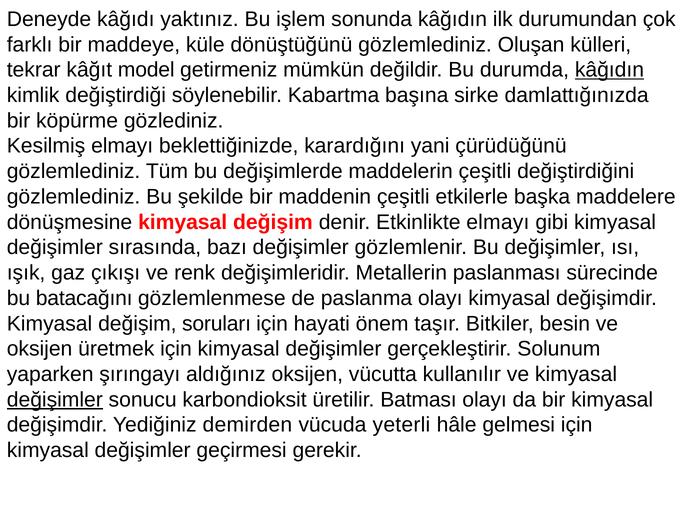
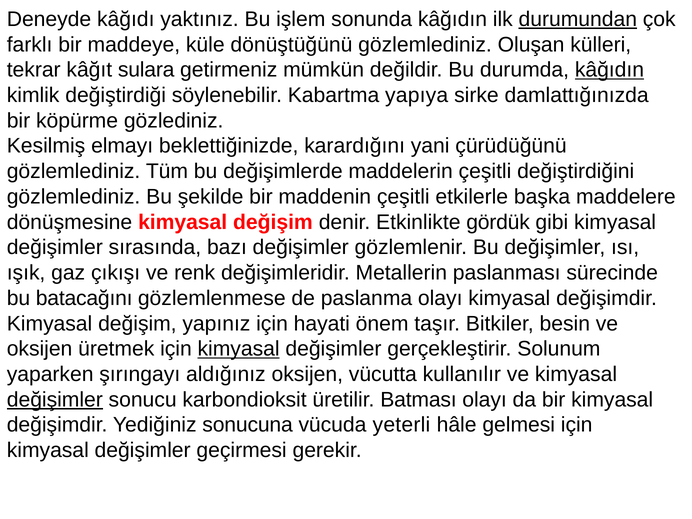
durumundan underline: none -> present (578, 19)
model: model -> sulara (146, 70)
başına: başına -> yapıya (417, 95)
Etkinlikte elmayı: elmayı -> gördük (498, 222)
soruları: soruları -> yapınız (216, 324)
kimyasal underline: none -> present (239, 349)
demirden: demirden -> sonucuna (248, 425)
